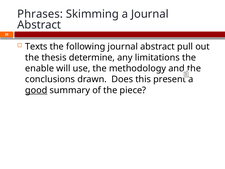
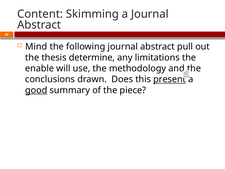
Phrases: Phrases -> Content (40, 14)
Texts: Texts -> Mind (36, 47)
present underline: none -> present (170, 79)
